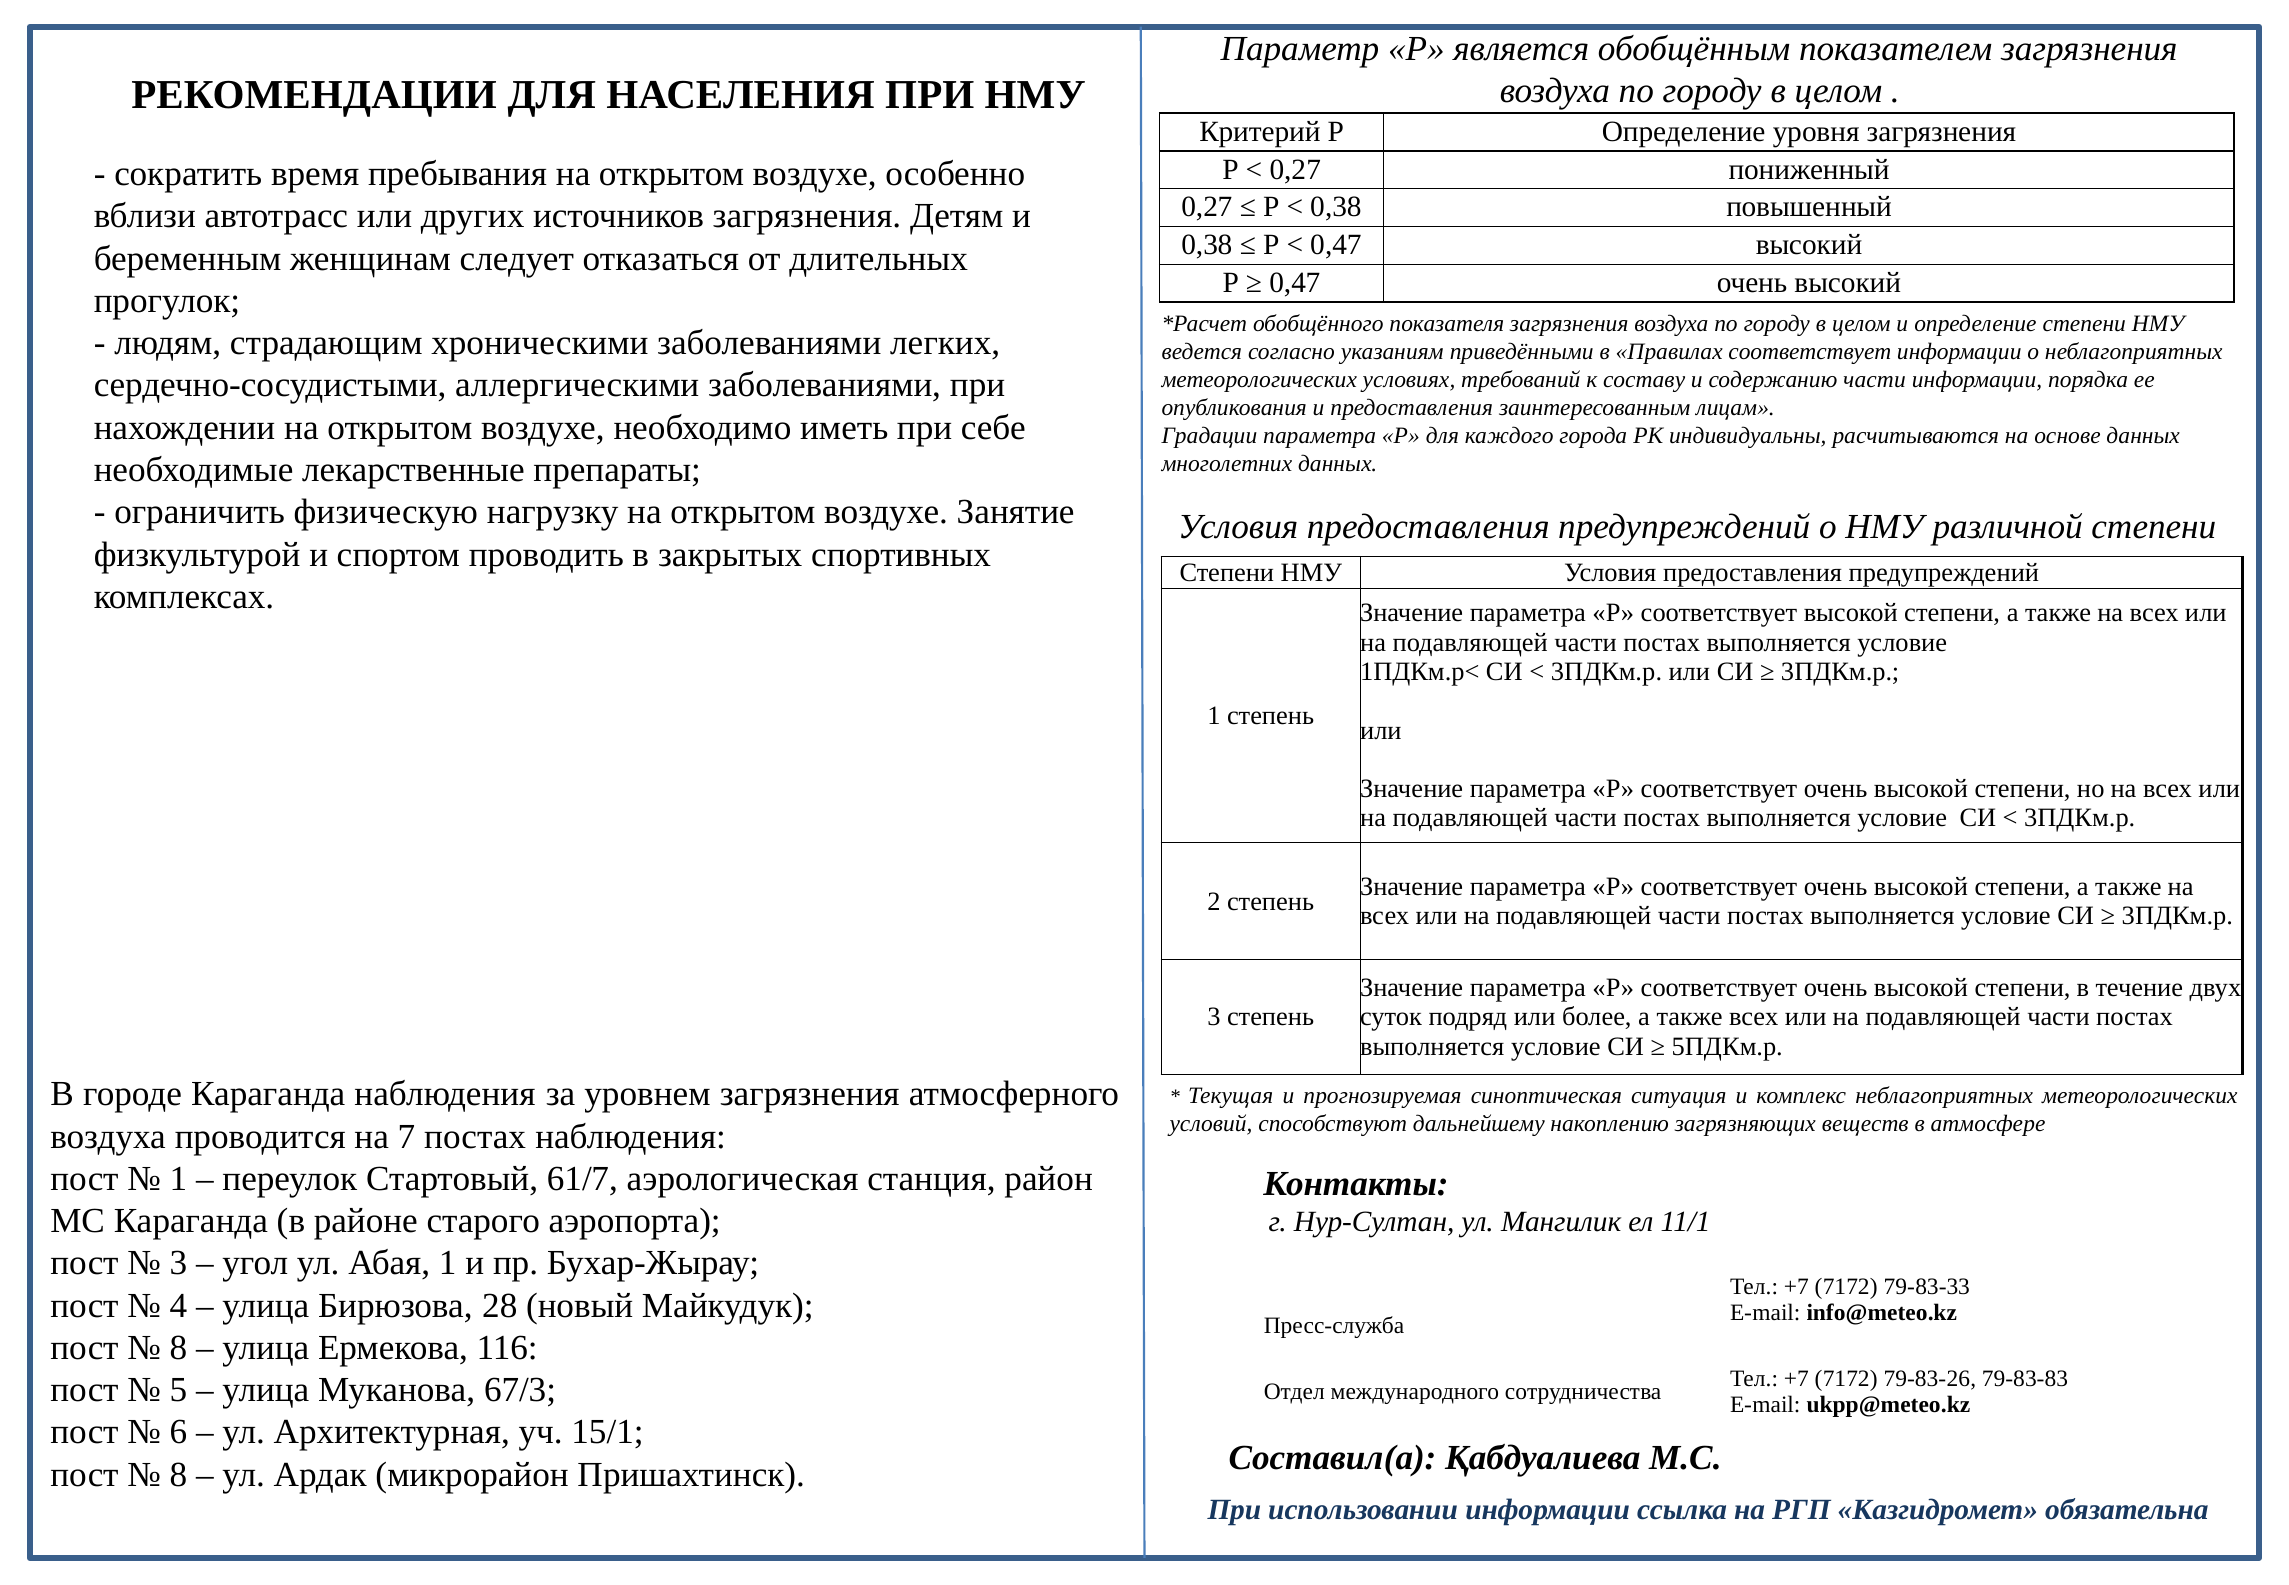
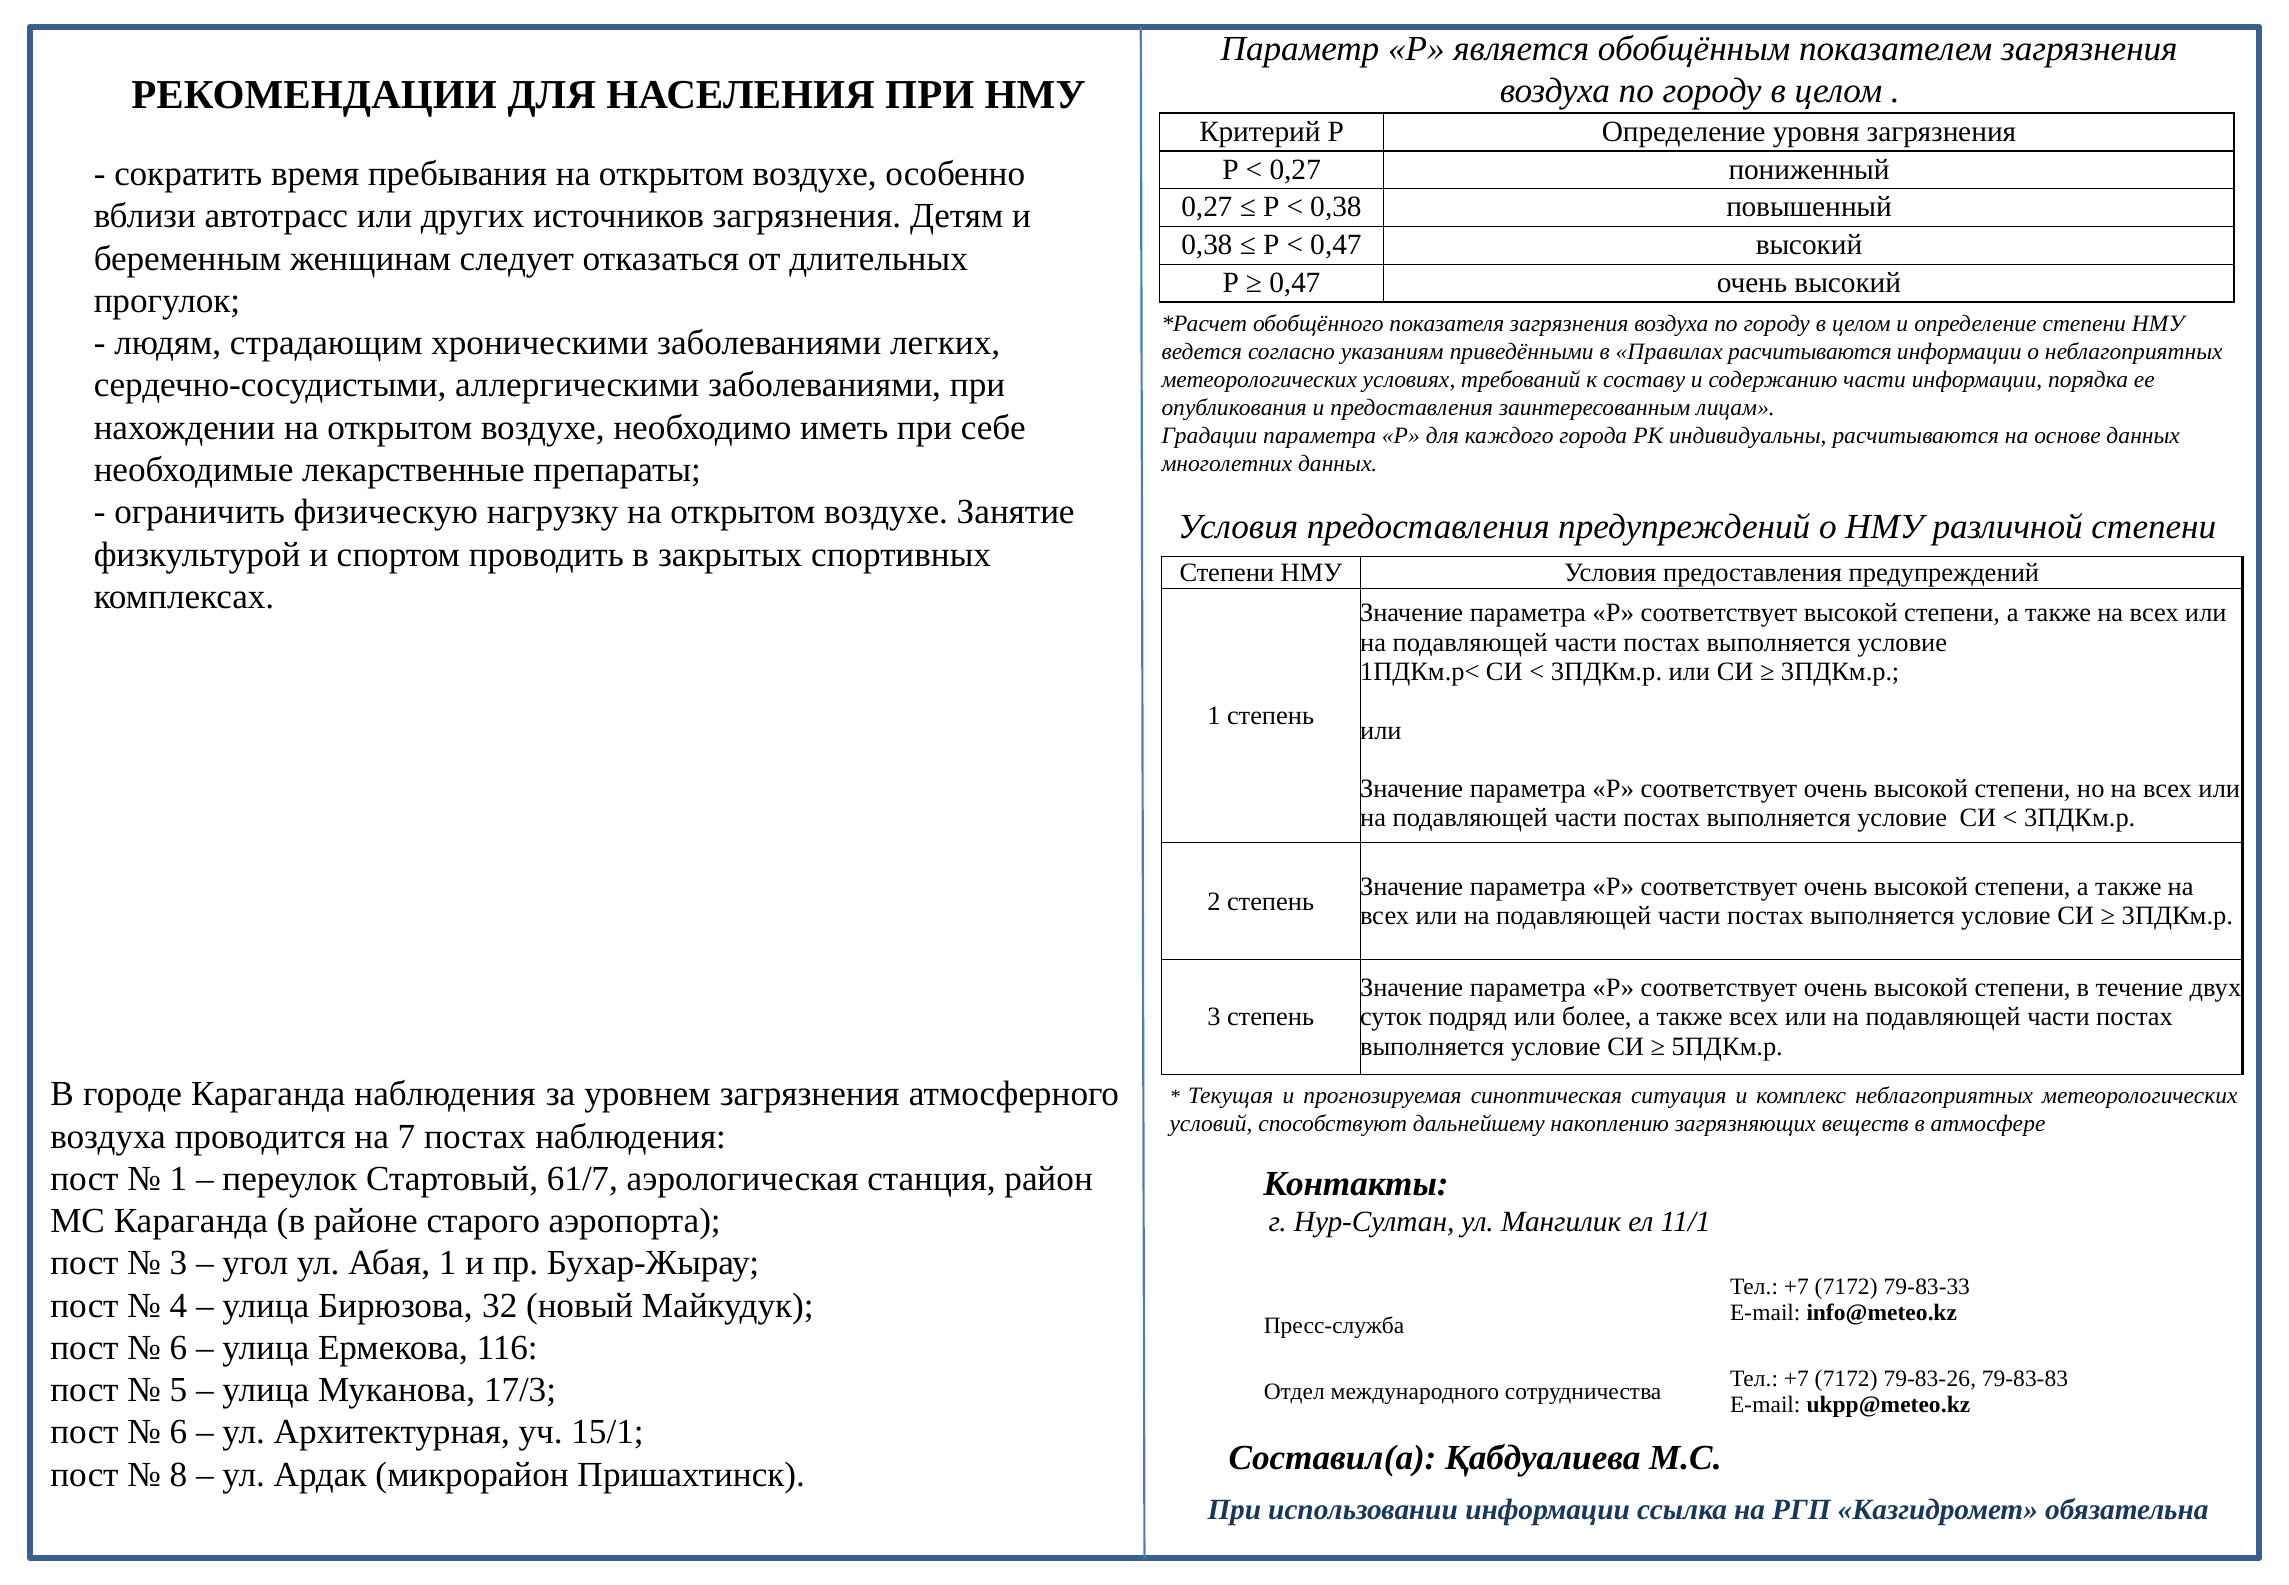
Правилах соответствует: соответствует -> расчитываются (1810, 352)
28: 28 -> 32 (500, 1305)
8: 8 -> 6 (178, 1347)
67/3: 67/3 -> 17/3 (520, 1390)
